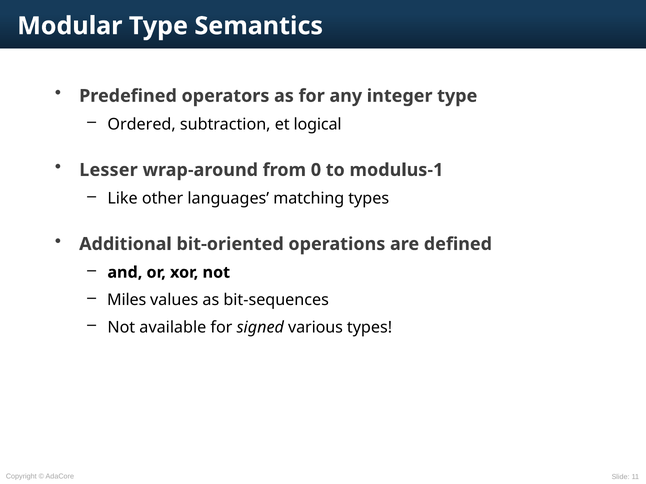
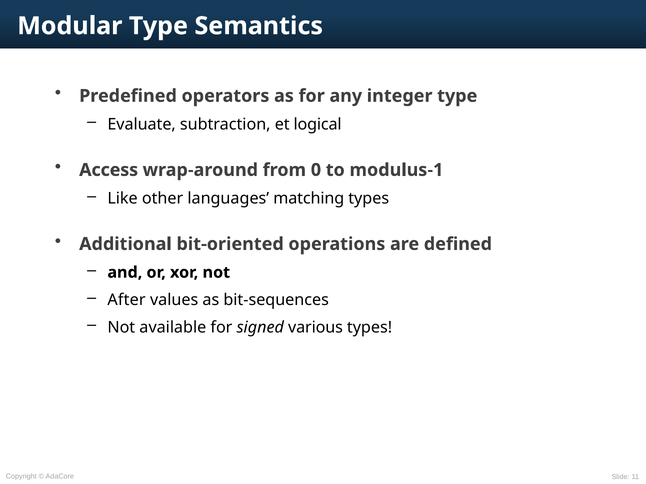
Ordered: Ordered -> Evaluate (142, 124)
Lesser: Lesser -> Access (109, 170)
Miles: Miles -> After (127, 300)
